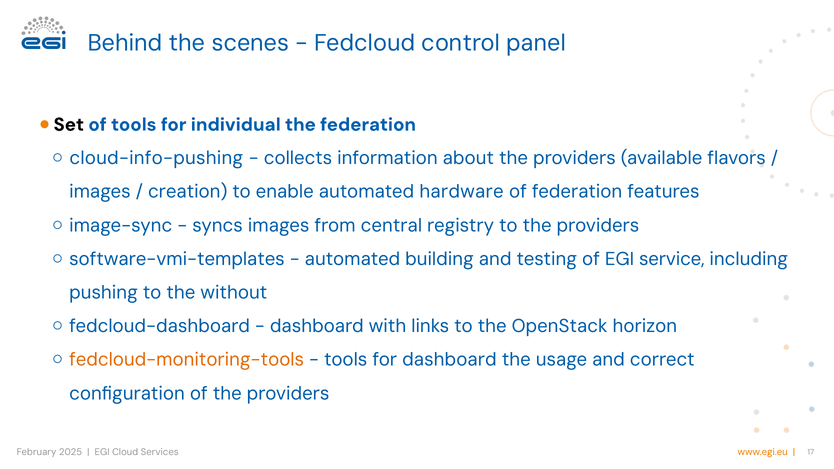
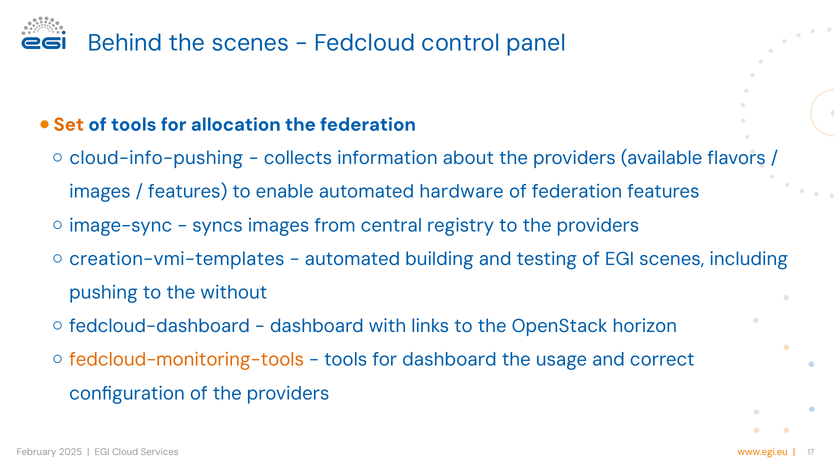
Set colour: black -> orange (69, 125)
individual: individual -> allocation (236, 125)
creation: creation -> features (188, 192)
software-vmi-templates: software-vmi-templates -> creation-vmi-templates (177, 259)
EGI service: service -> scenes (672, 259)
